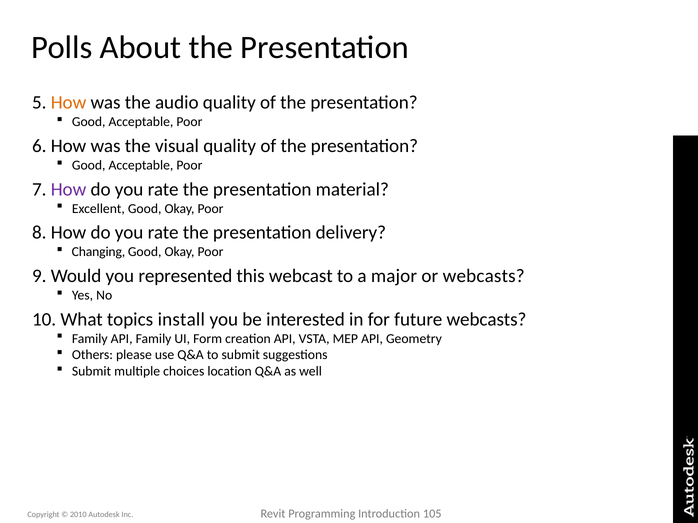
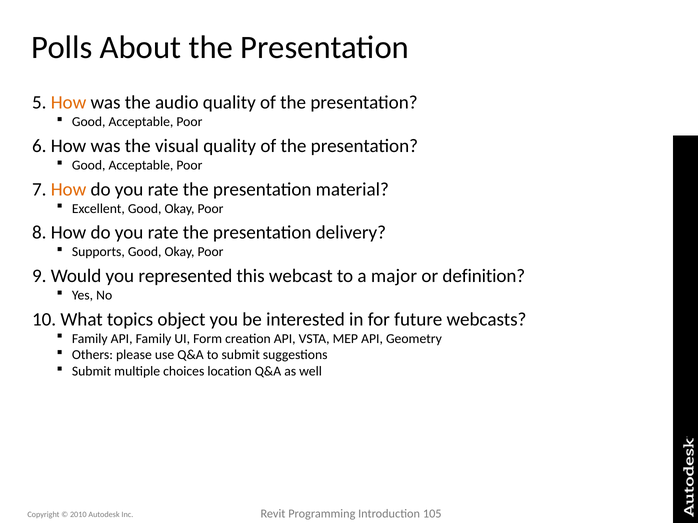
How colour: purple -> orange (69, 190)
Changing: Changing -> Supports (98, 252)
or webcasts: webcasts -> definition (484, 276)
install: install -> object (181, 320)
